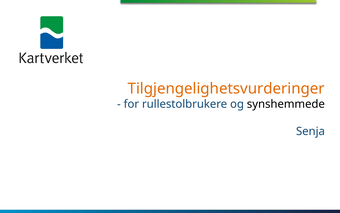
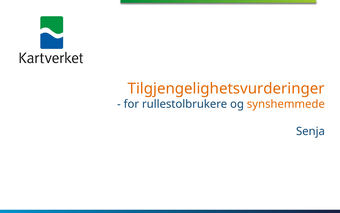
synshemmede colour: black -> orange (286, 104)
